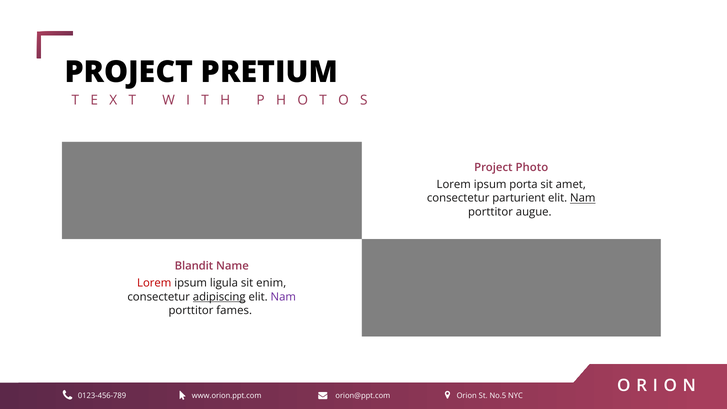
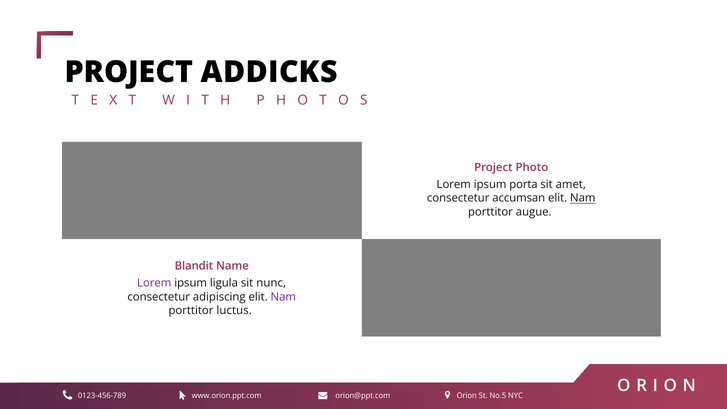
PRETIUM: PRETIUM -> ADDICKS (269, 72)
parturient: parturient -> accumsan (519, 198)
Lorem colour: red -> purple (154, 283)
enim: enim -> nunc (271, 283)
adipiscing underline: present -> none (219, 297)
fames: fames -> luctus (234, 310)
